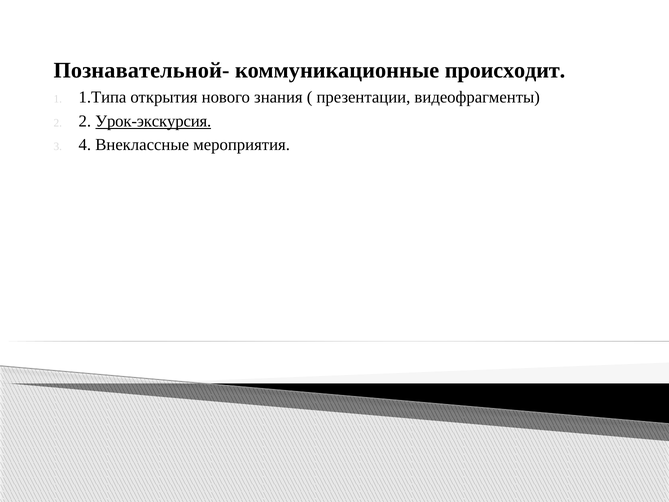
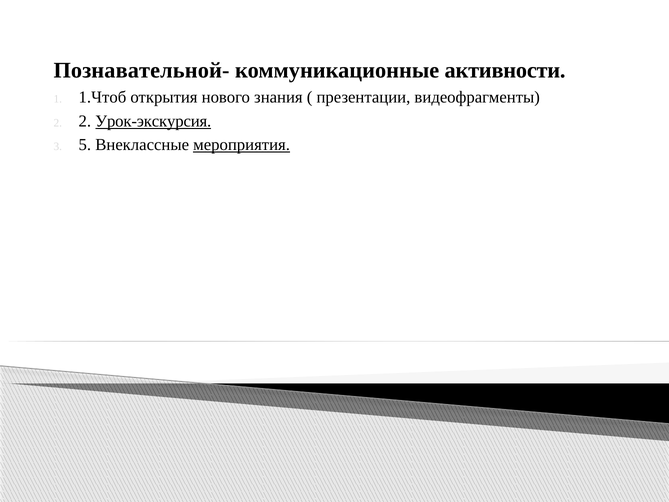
происходит: происходит -> активности (505, 70)
1.Типа: 1.Типа -> 1.Чтоб (102, 97)
4: 4 -> 5 (85, 145)
мероприятия underline: none -> present (242, 145)
